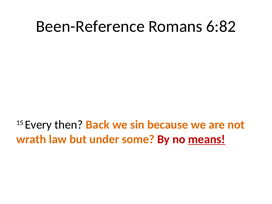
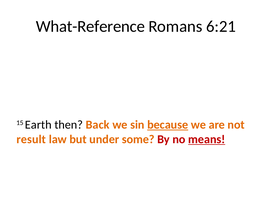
Been-Reference: Been-Reference -> What-Reference (90, 26)
6:82: 6:82 -> 6:21 (221, 26)
Every: Every -> Earth (38, 125)
because underline: none -> present (168, 125)
wrath: wrath -> result (31, 139)
